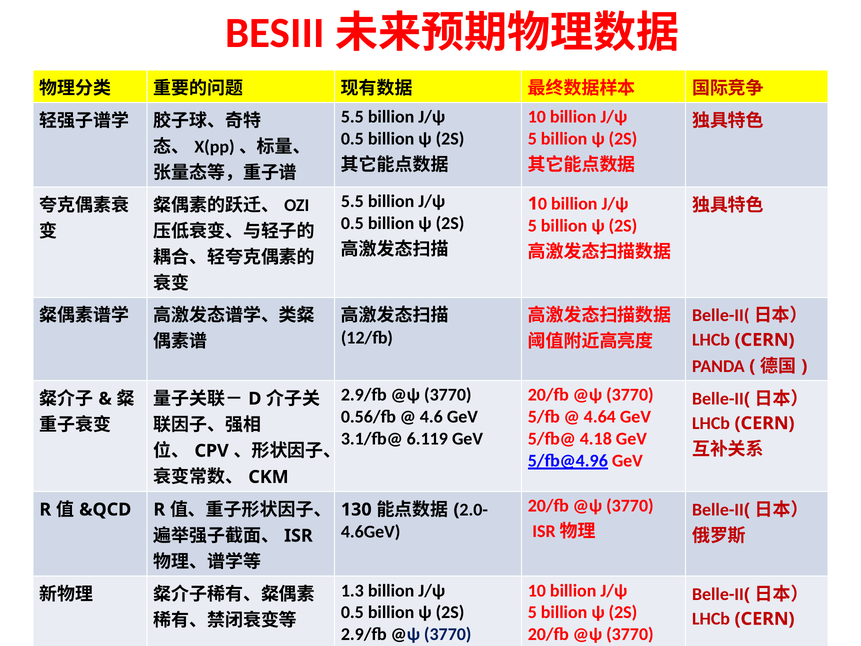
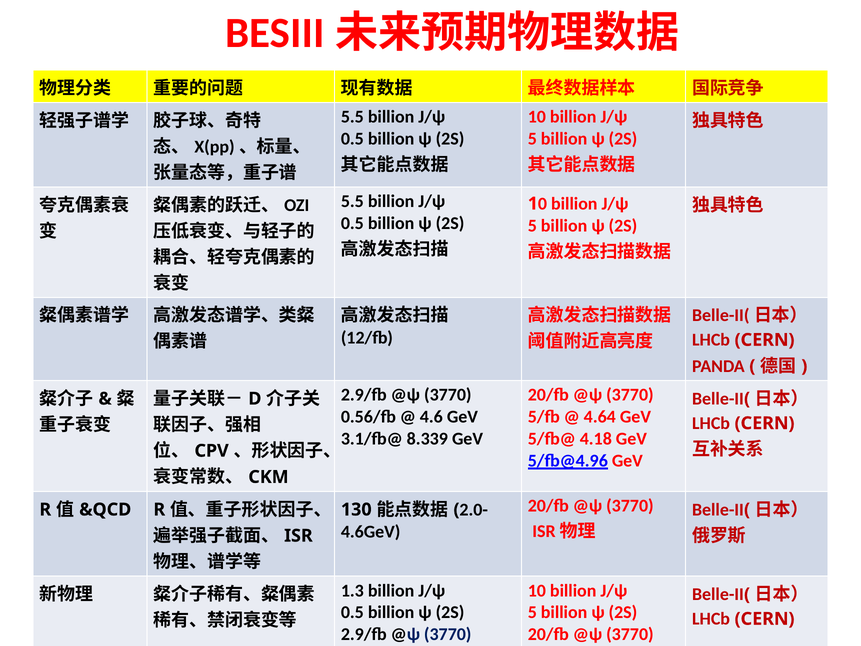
6.119: 6.119 -> 8.339 (427, 439)
